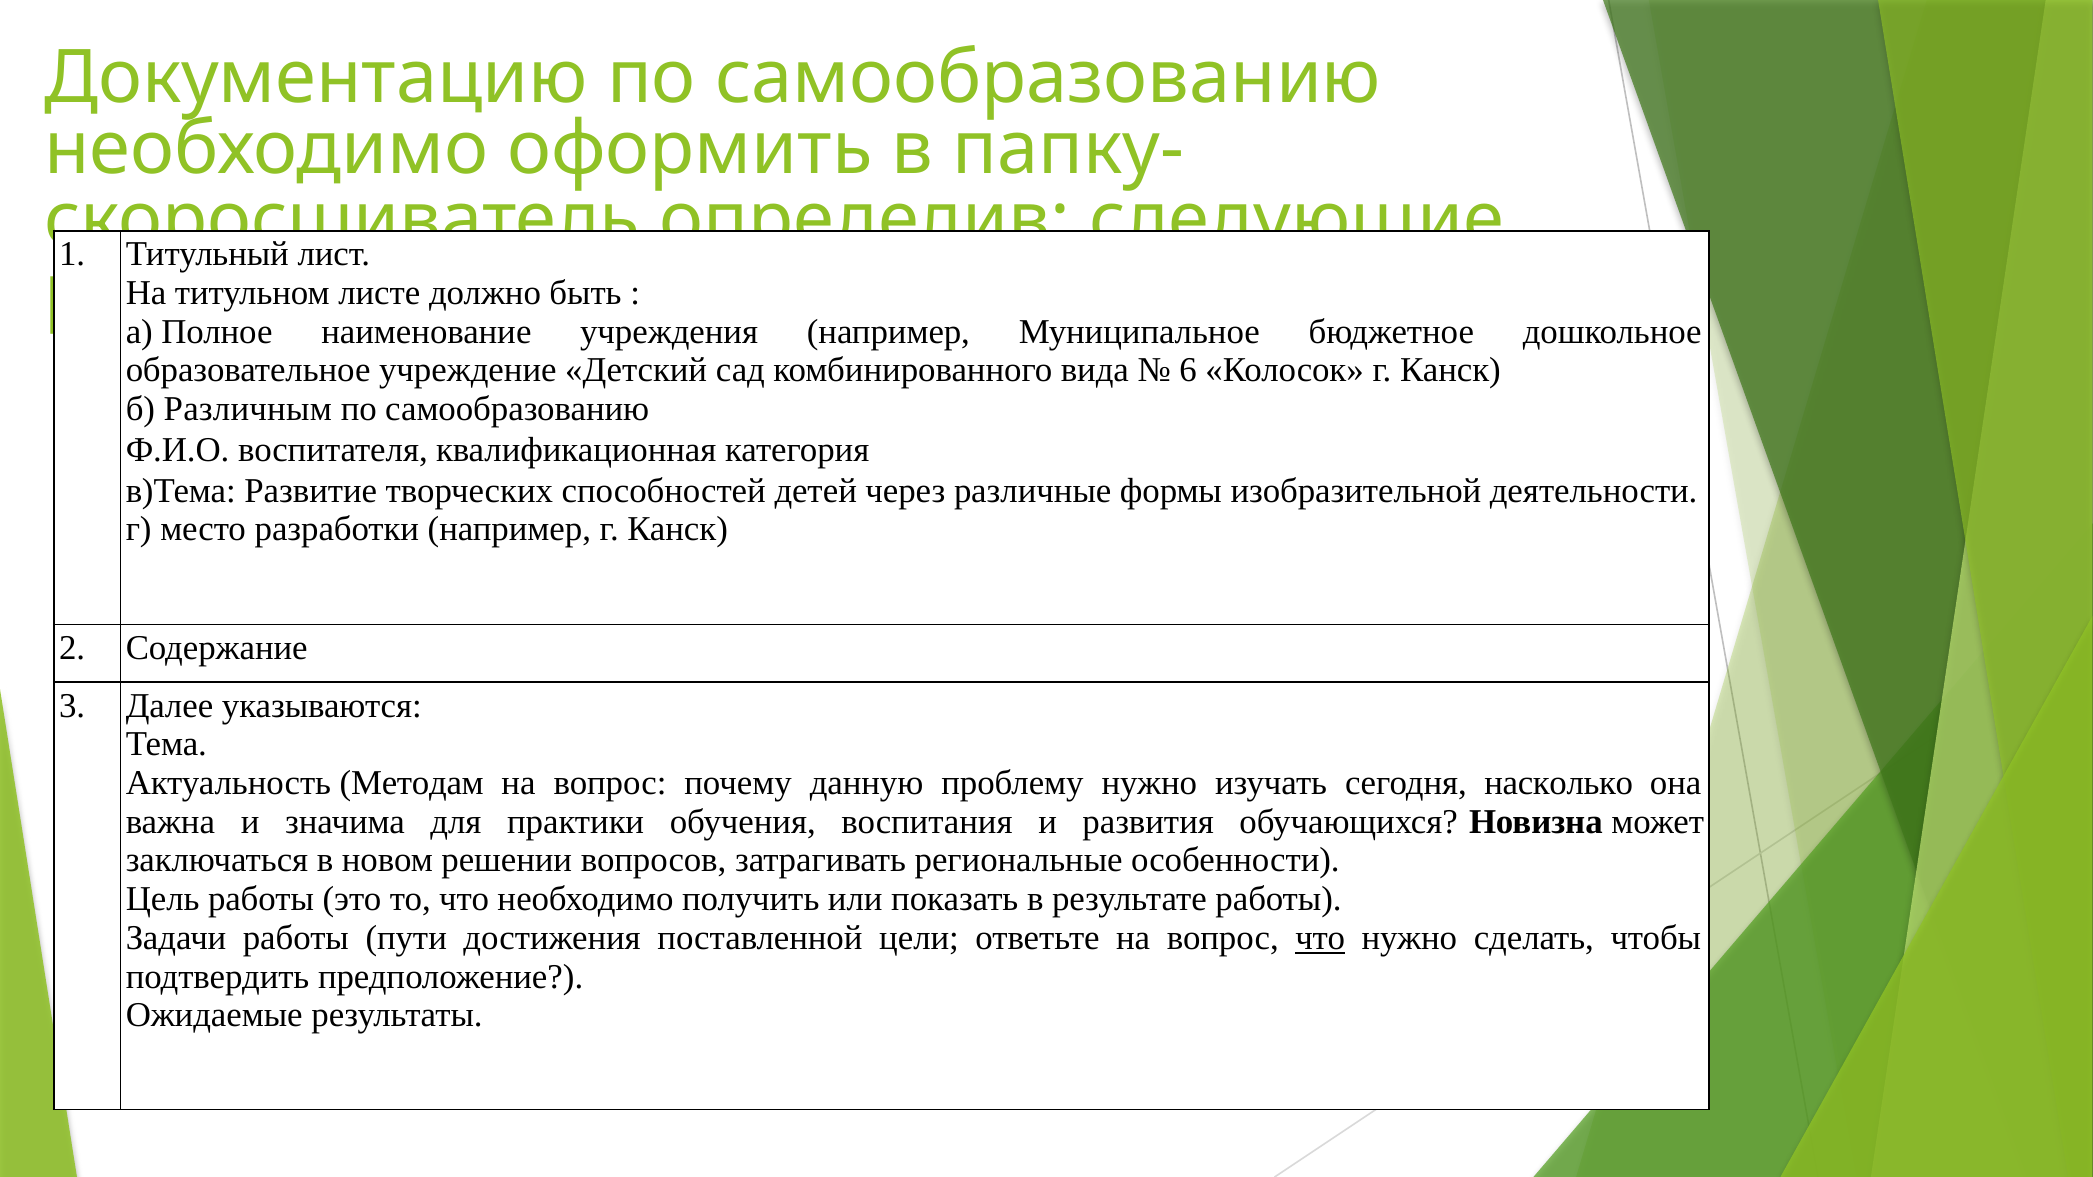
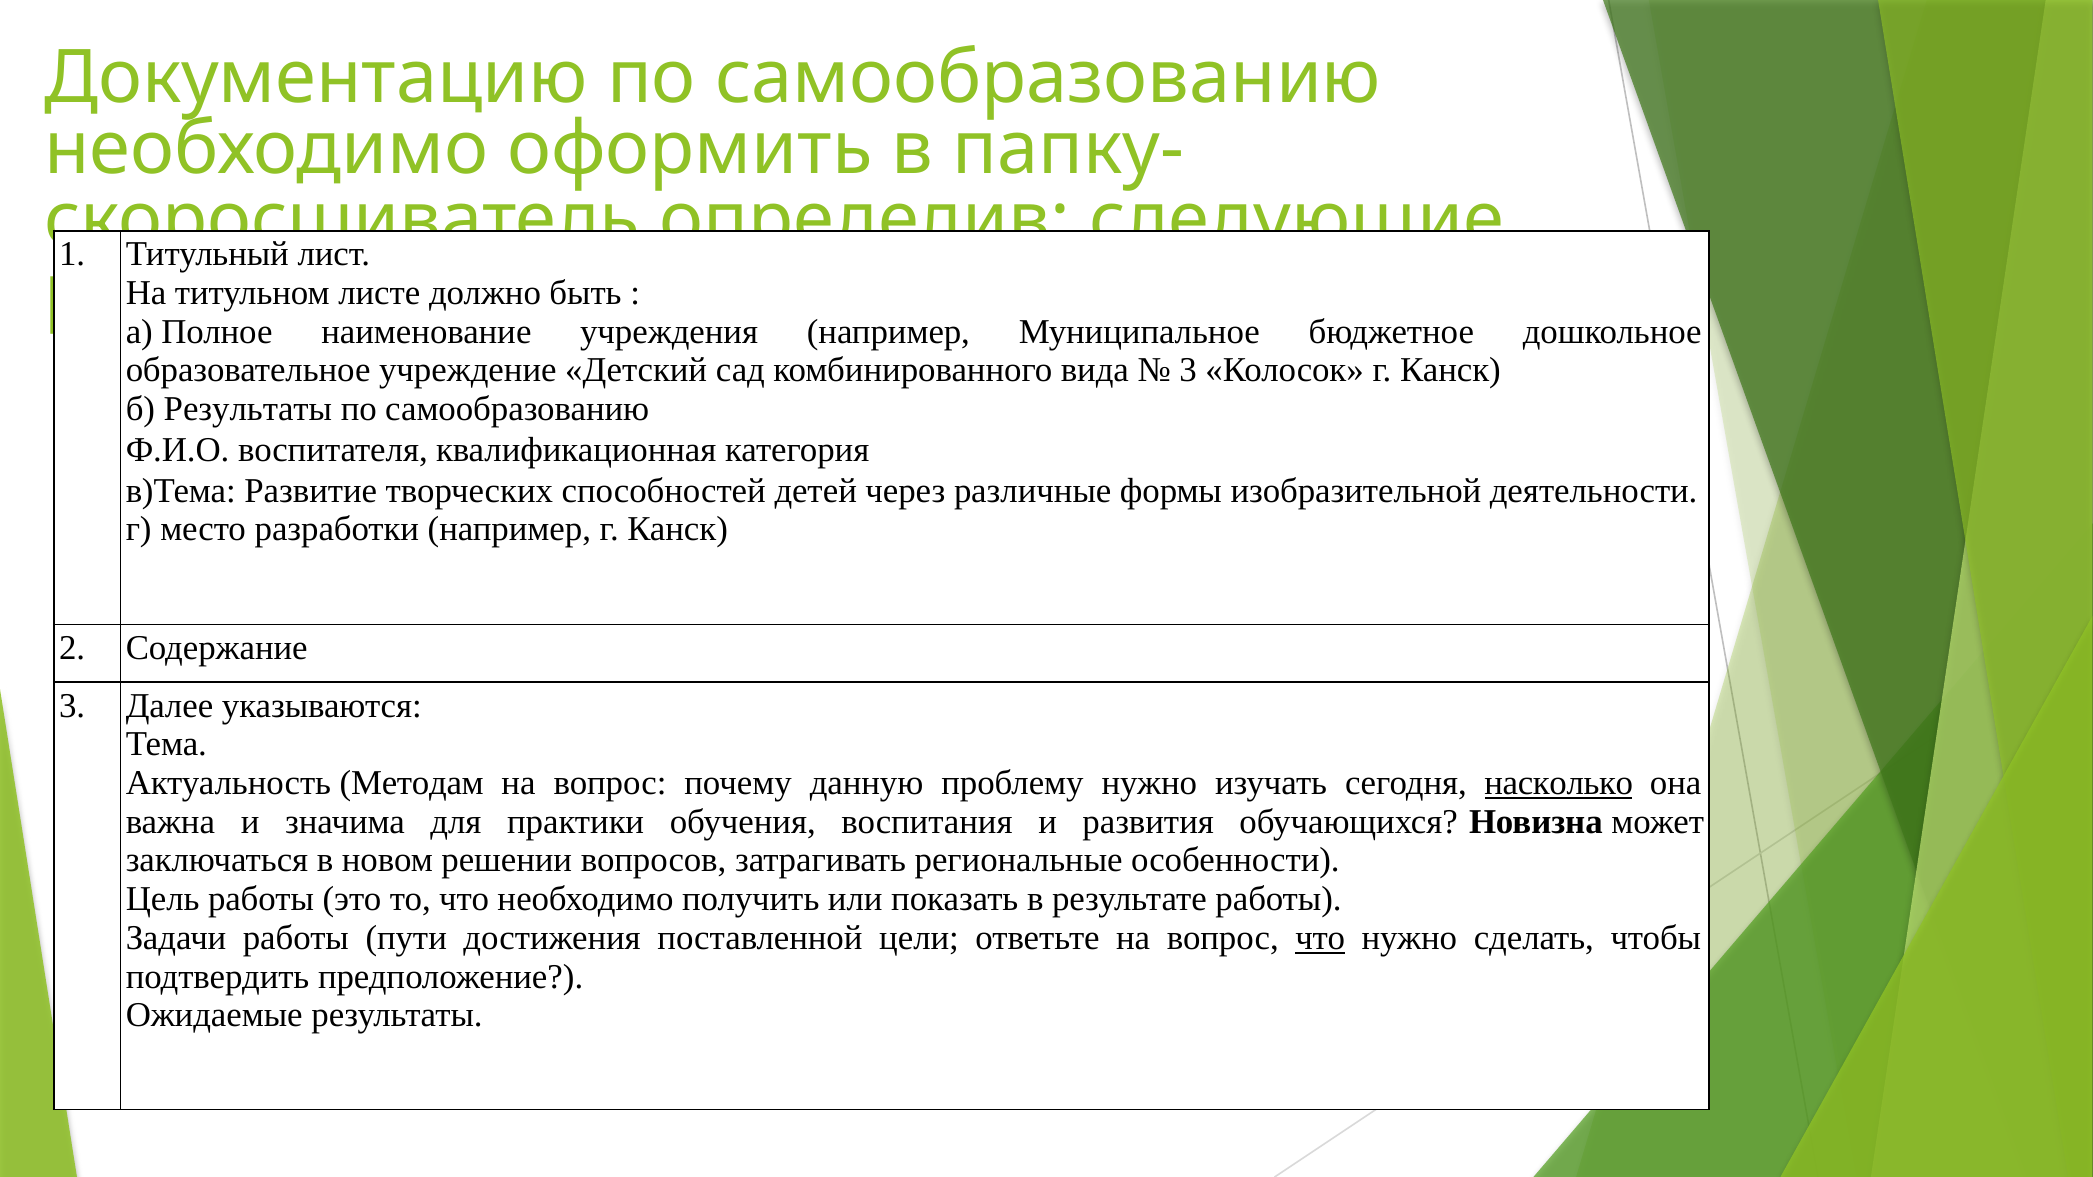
6: 6 -> 3 (1188, 370)
б Различным: Различным -> Результаты (248, 409)
насколько underline: none -> present (1559, 783)
